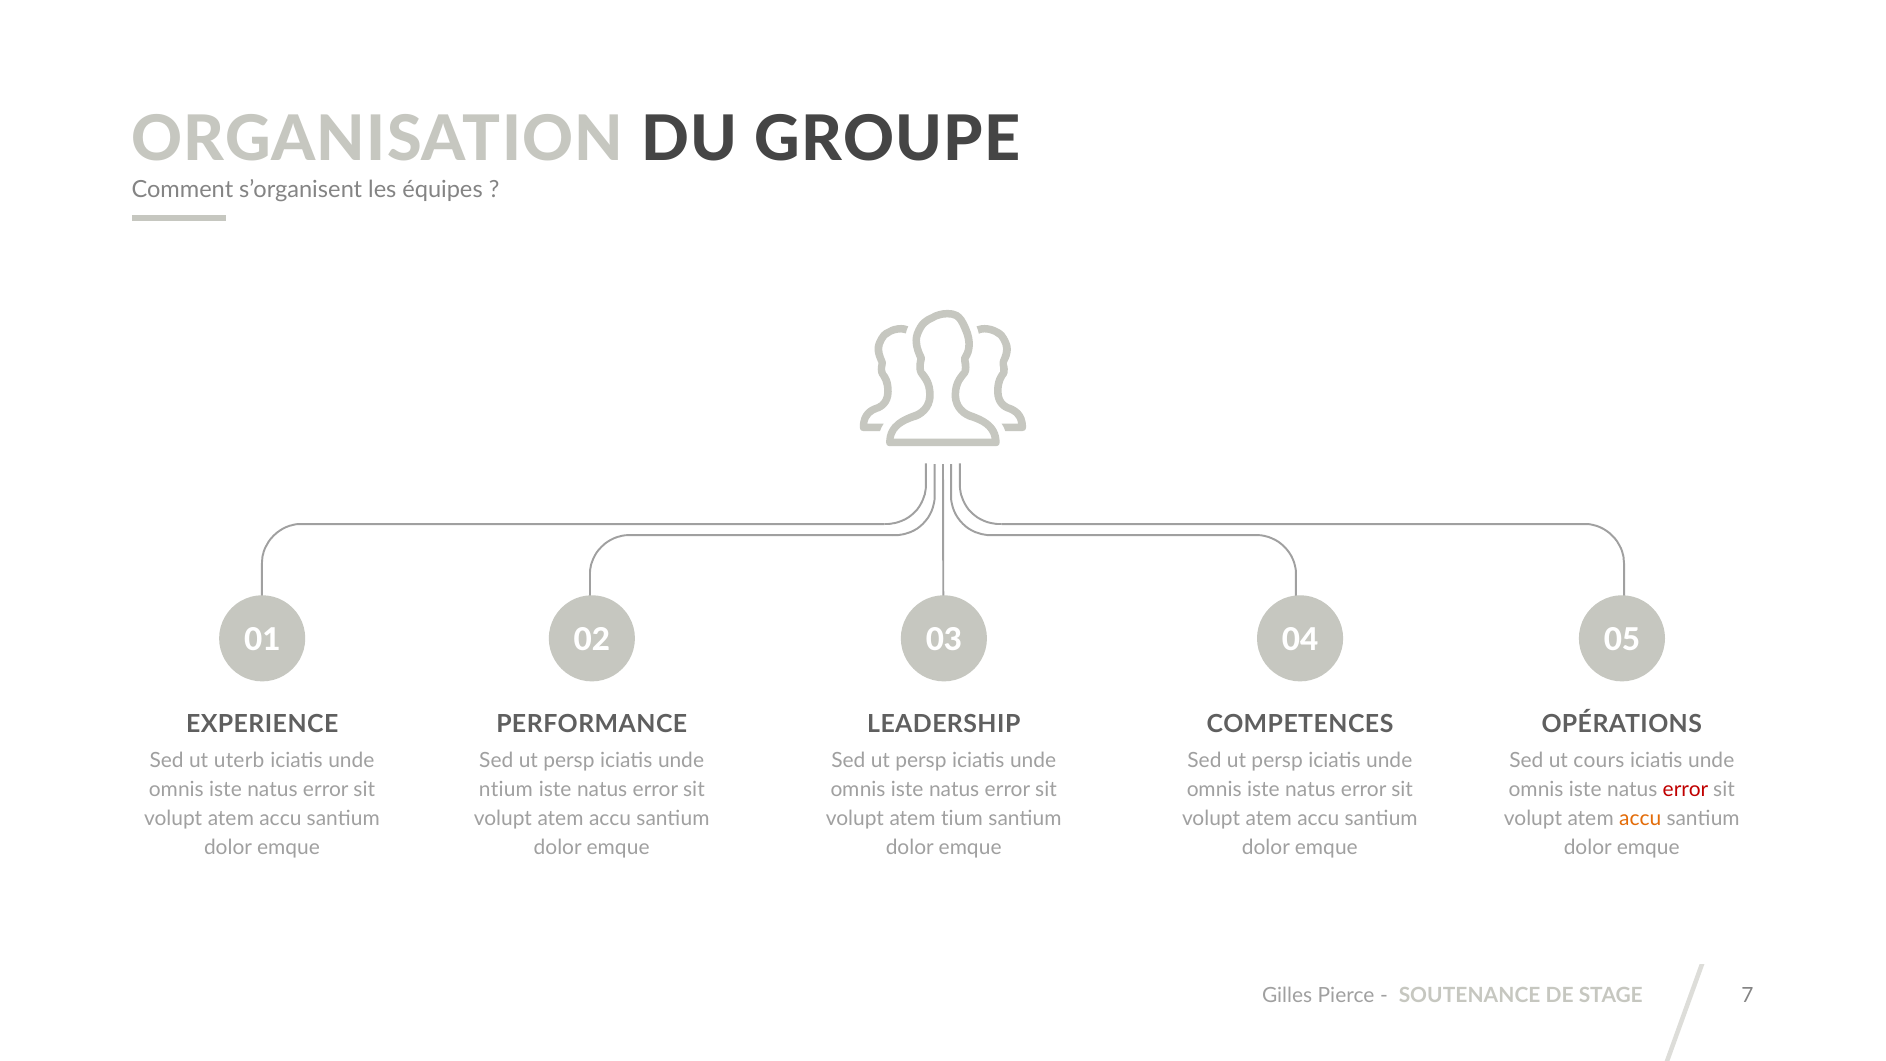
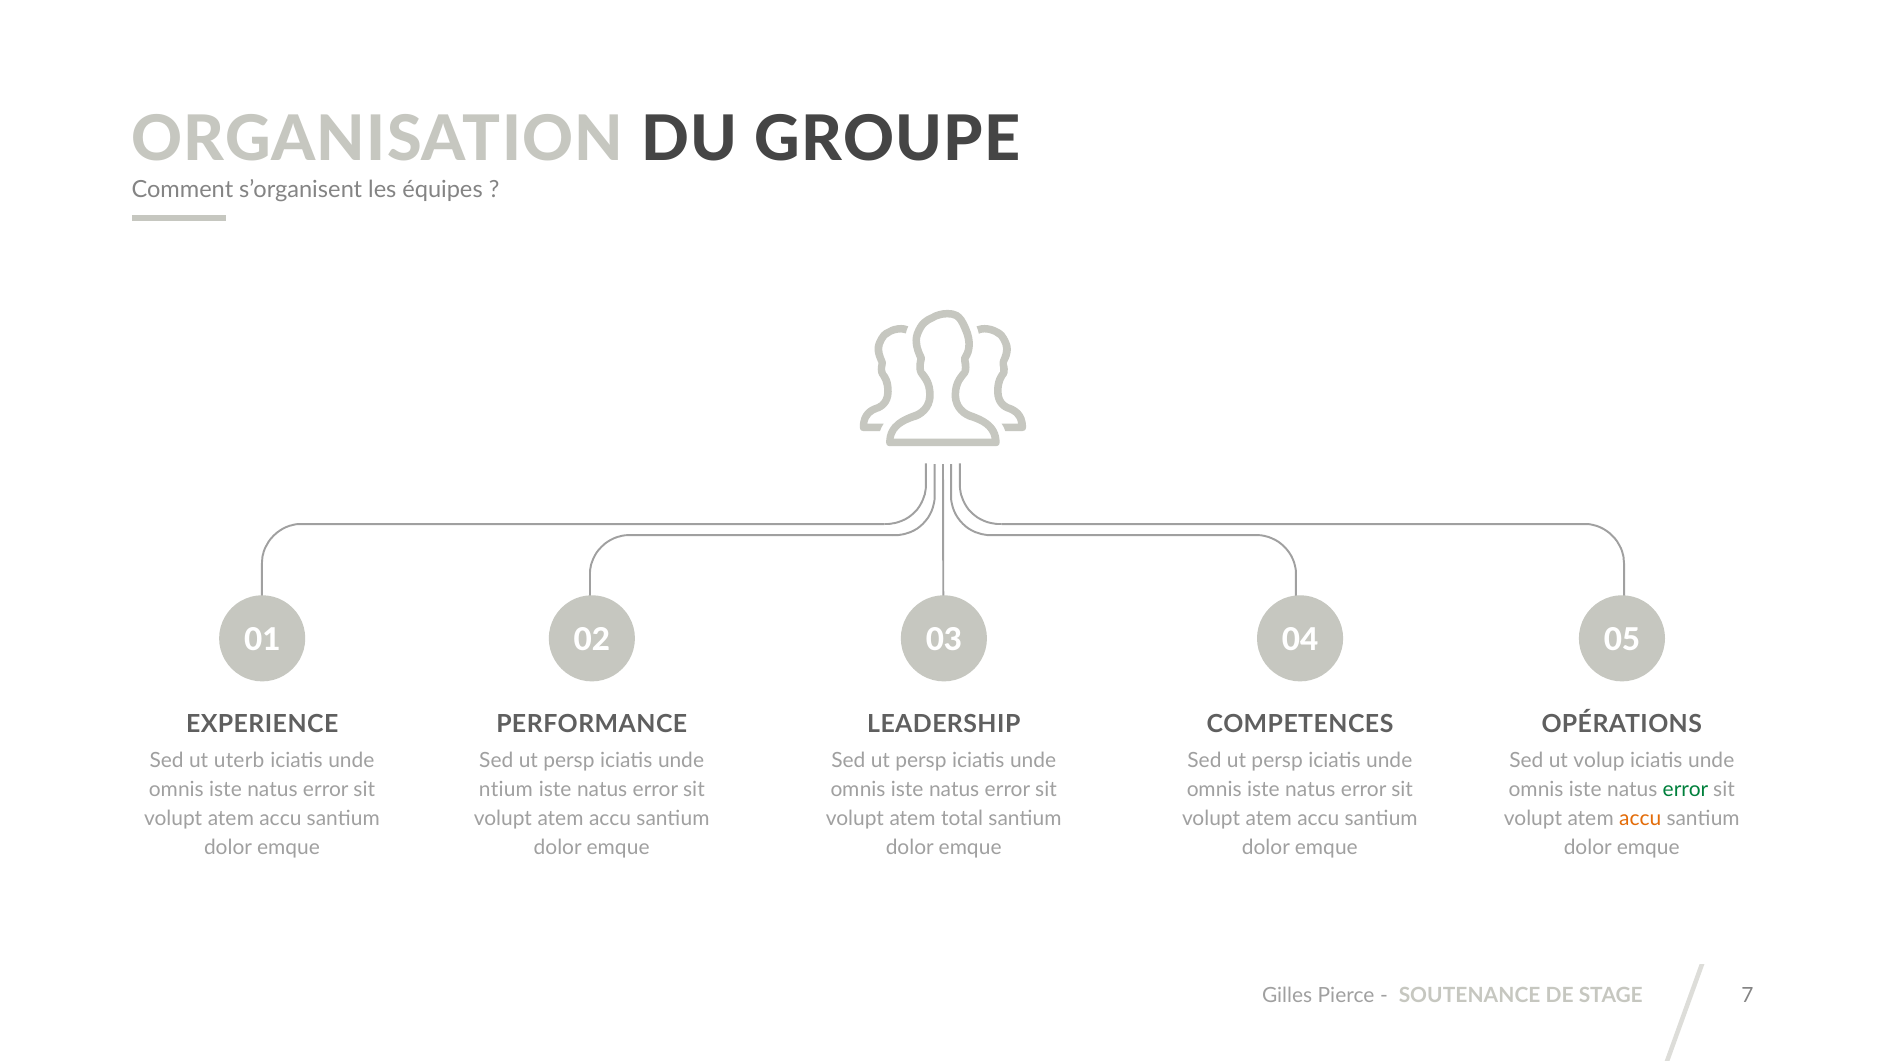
cours: cours -> volup (1599, 761)
error colour: red -> green (1686, 790)
tium: tium -> total (962, 819)
